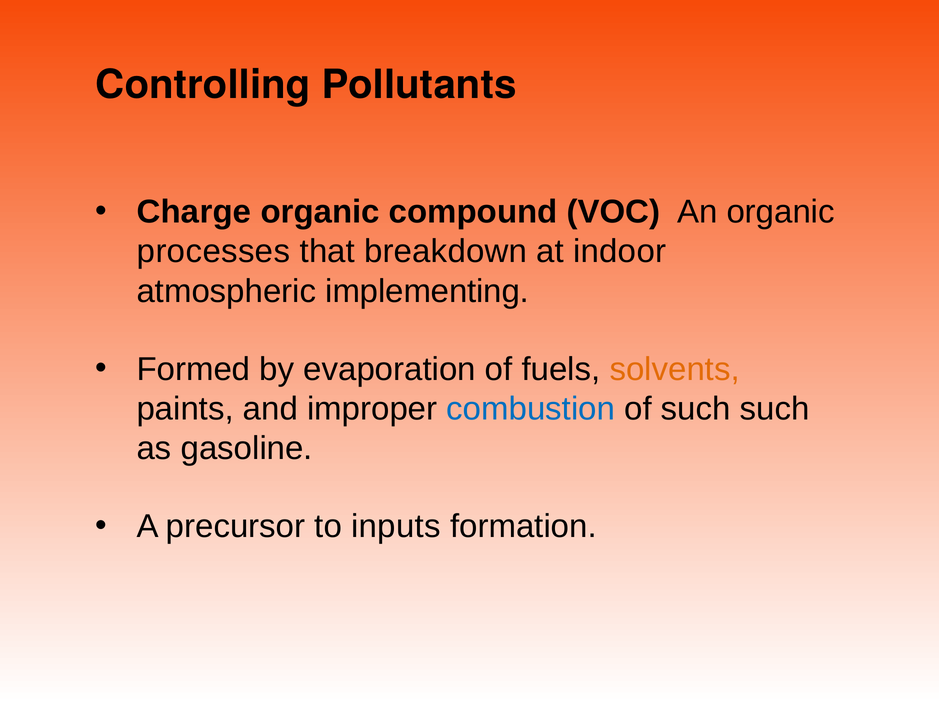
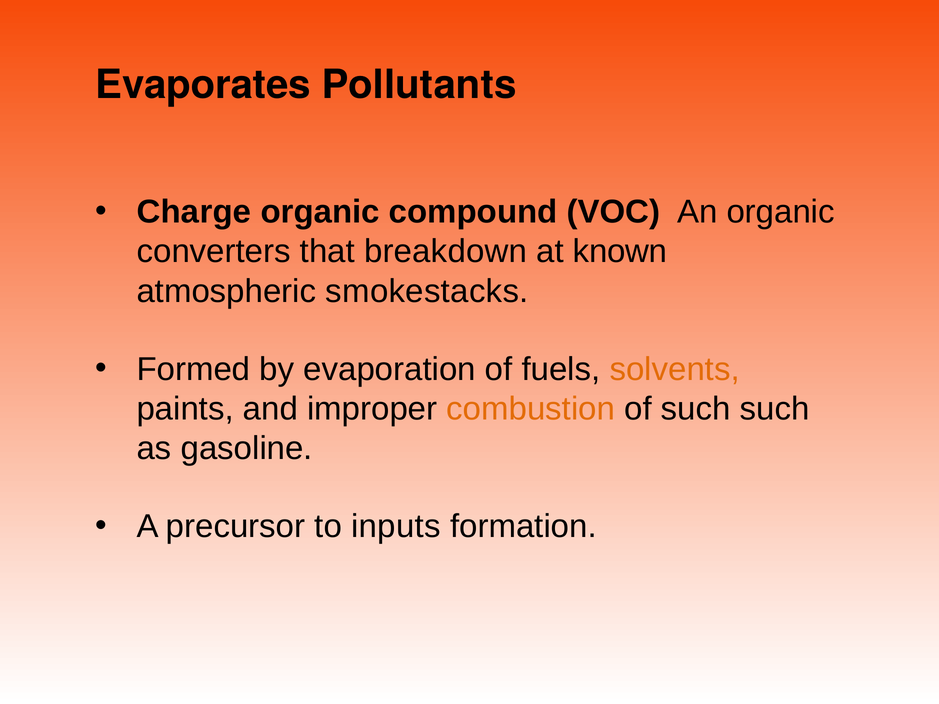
Controlling: Controlling -> Evaporates (203, 85)
processes: processes -> converters (214, 252)
indoor: indoor -> known (620, 252)
implementing: implementing -> smokestacks (427, 291)
combustion colour: blue -> orange (531, 409)
